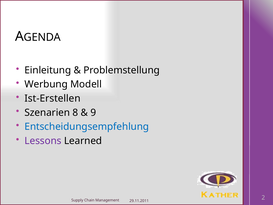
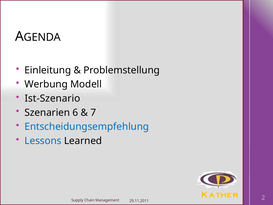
Ist-Erstellen: Ist-Erstellen -> Ist-Szenario (53, 98)
8: 8 -> 6 (75, 112)
9: 9 -> 7 (93, 112)
Lessons colour: purple -> blue (43, 141)
